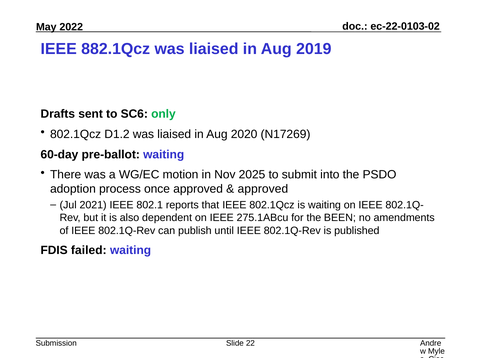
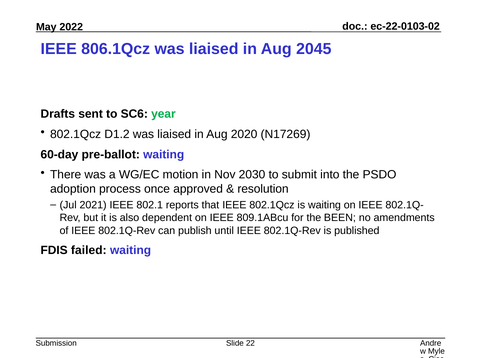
882.1Qcz: 882.1Qcz -> 806.1Qcz (116, 49)
2019: 2019 -> 2045 (314, 49)
only: only -> year (163, 114)
2025: 2025 -> 2030 (252, 175)
approved: approved -> resolution (263, 189)
275.1ABcu: 275.1ABcu -> 809.1ABcu (263, 218)
